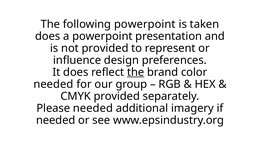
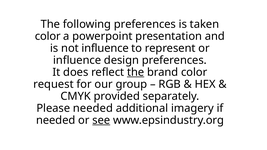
following powerpoint: powerpoint -> preferences (145, 24)
does: does -> color (48, 36)
not provided: provided -> influence (105, 48)
needed: needed -> request (53, 84)
see underline: none -> present (101, 120)
